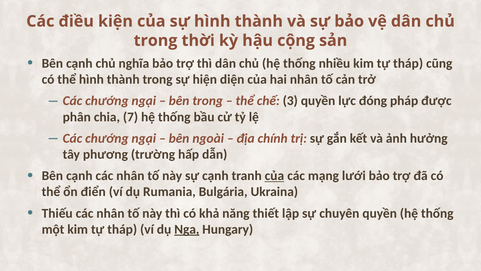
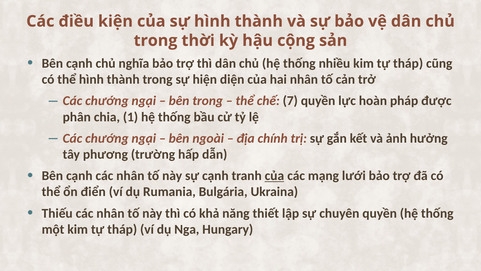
3: 3 -> 7 (290, 101)
đóng: đóng -> hoàn (373, 101)
7: 7 -> 1 (130, 117)
Nga underline: present -> none (187, 229)
